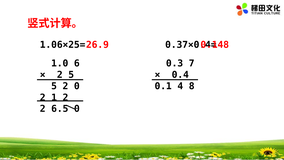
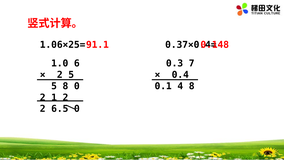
26.9: 26.9 -> 91.1 (97, 45)
5 2: 2 -> 8 (65, 86)
